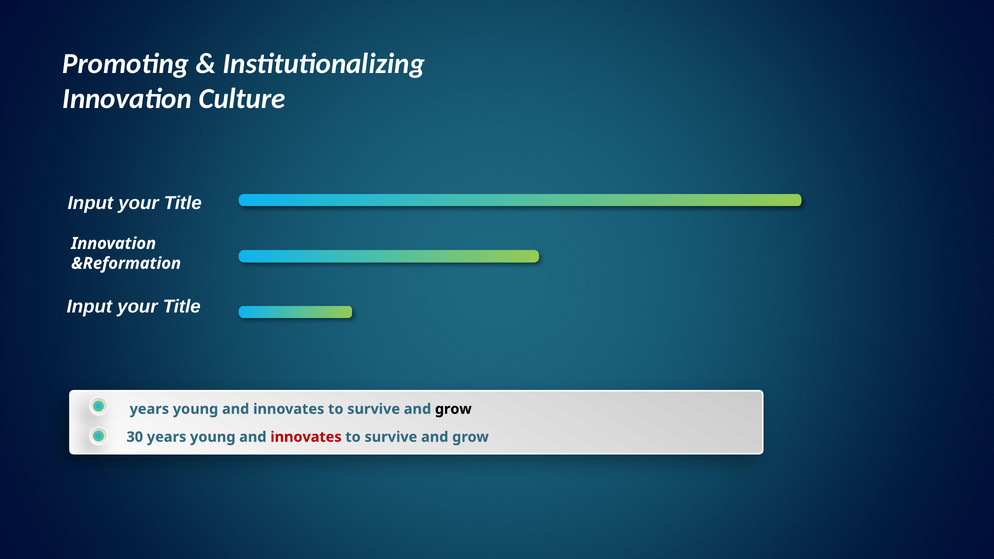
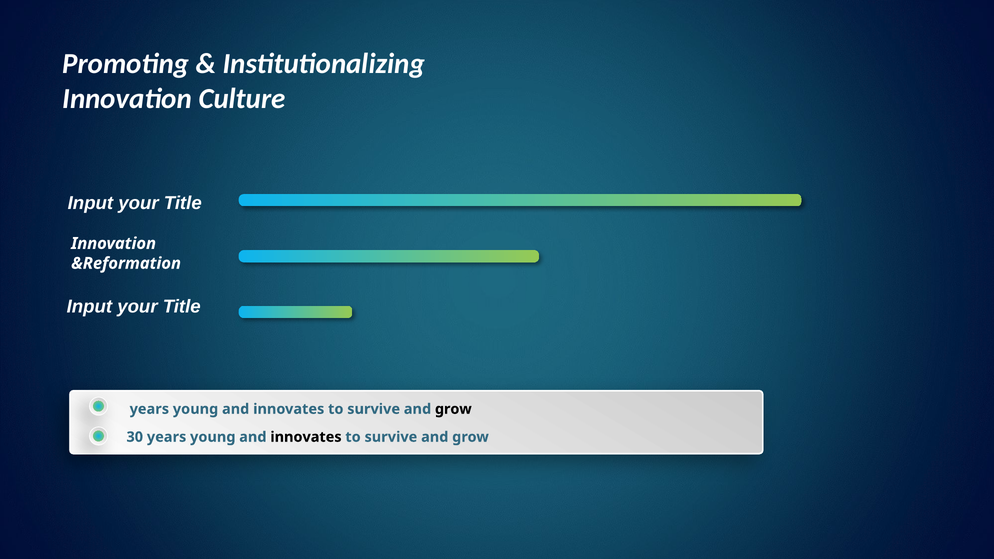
innovates colour: red -> black (306, 437)
